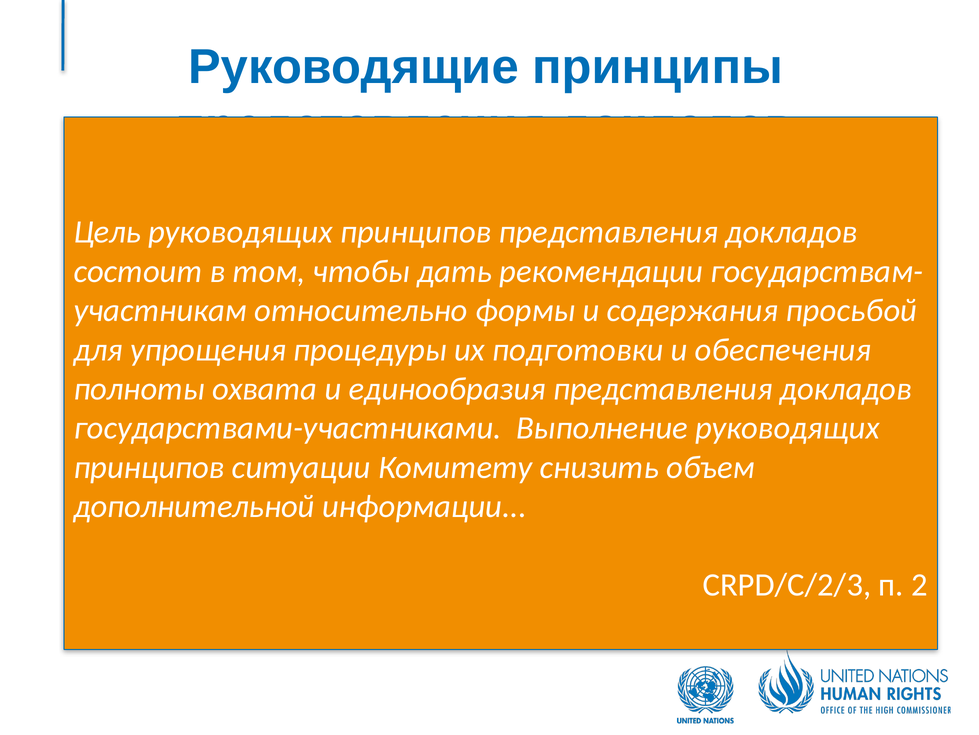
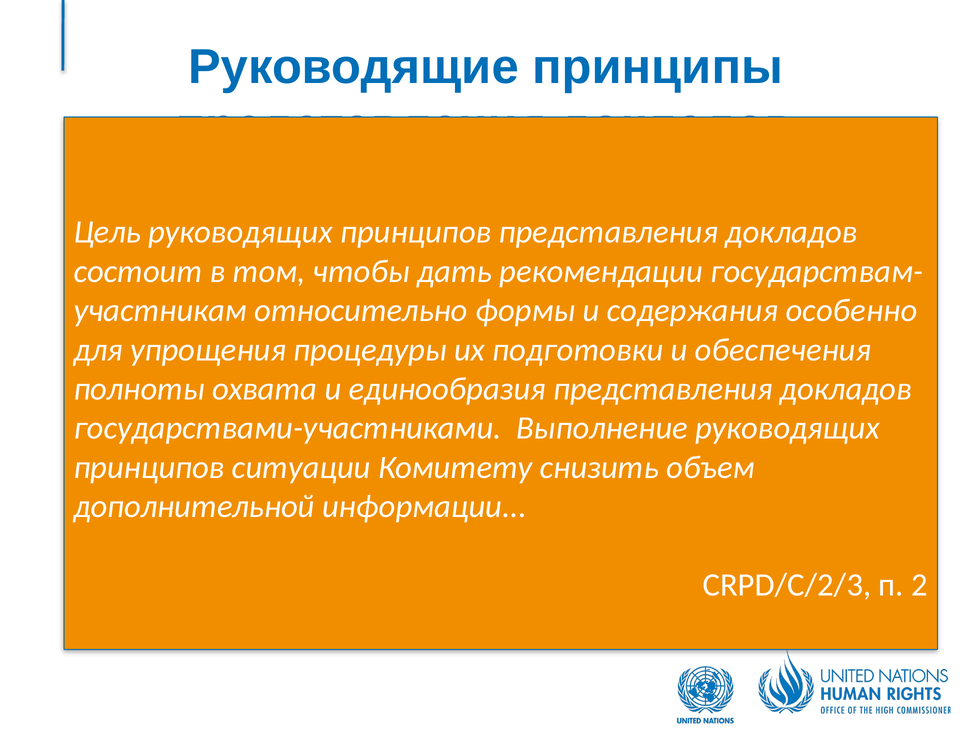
просьбой: просьбой -> особенно (851, 310)
